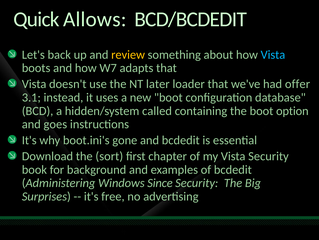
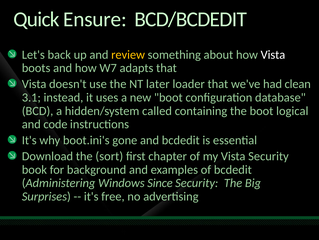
Allows: Allows -> Ensure (95, 19)
Vista colour: light blue -> white (273, 54)
offer: offer -> clean (298, 84)
option: option -> logical (292, 111)
goes: goes -> code (55, 124)
